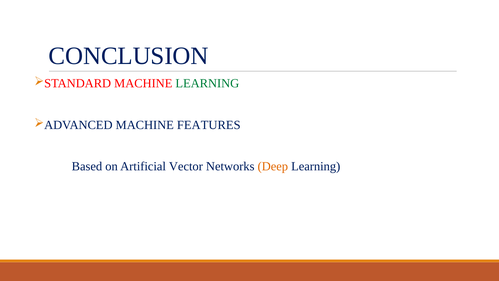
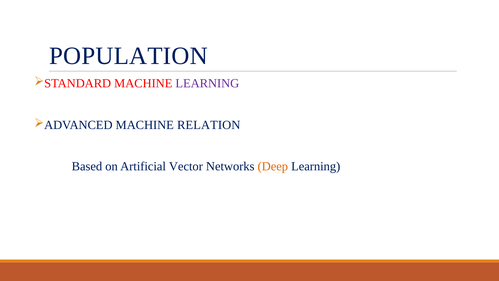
CONCLUSION: CONCLUSION -> POPULATION (128, 56)
LEARNING colour: green -> purple (207, 83)
FEATURES: FEATURES -> RELATION (209, 125)
